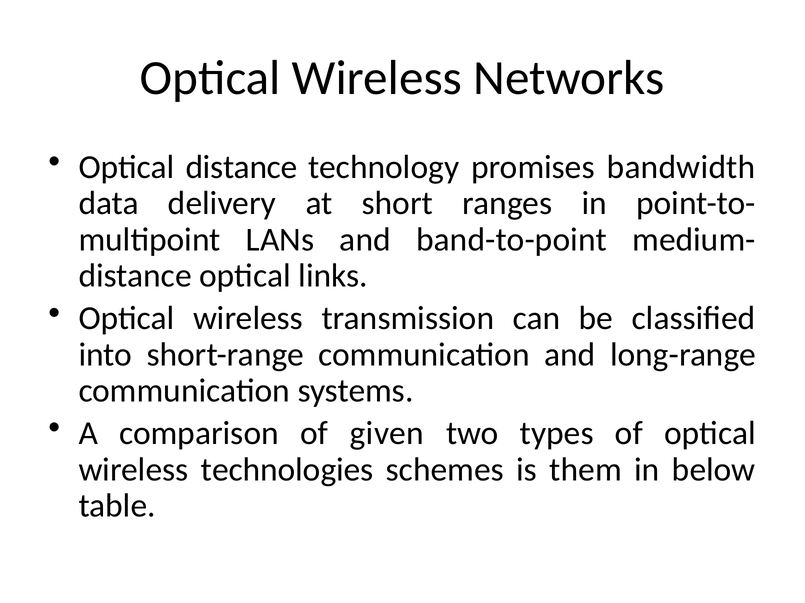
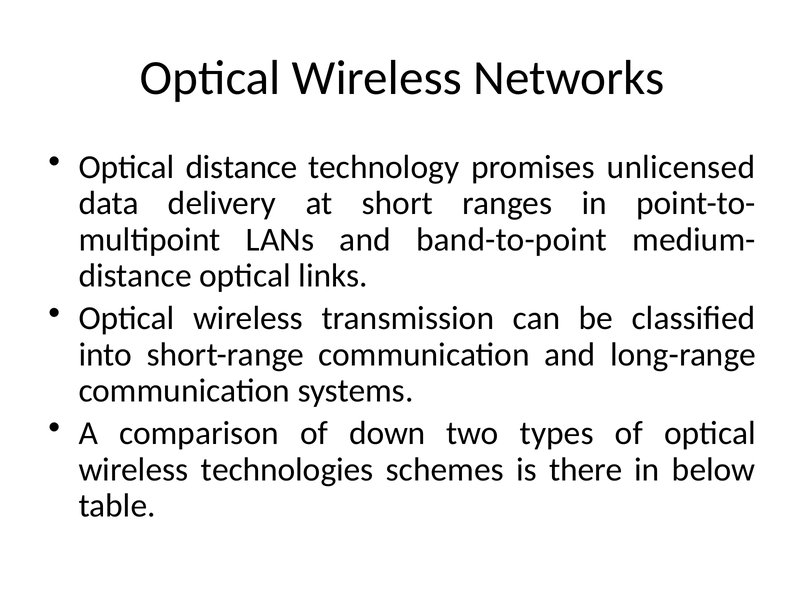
bandwidth: bandwidth -> unlicensed (681, 167)
given: given -> down (387, 434)
them: them -> there (586, 470)
